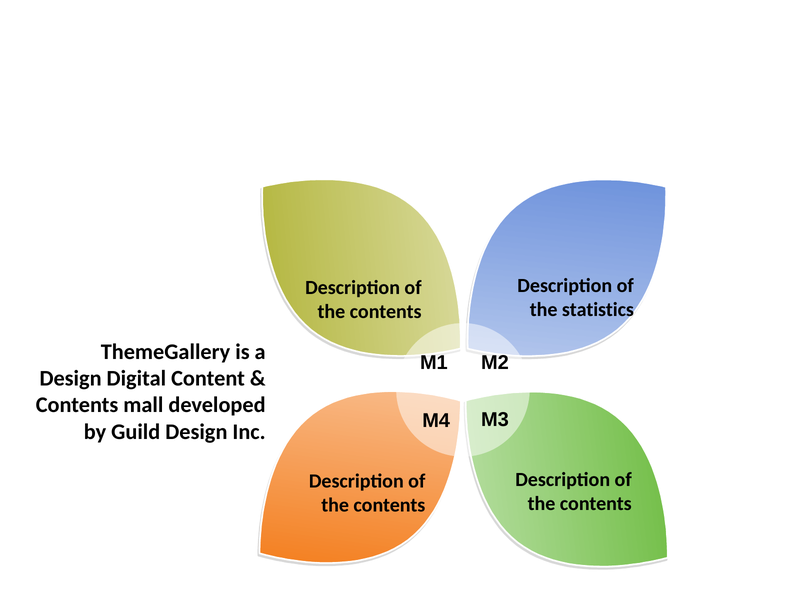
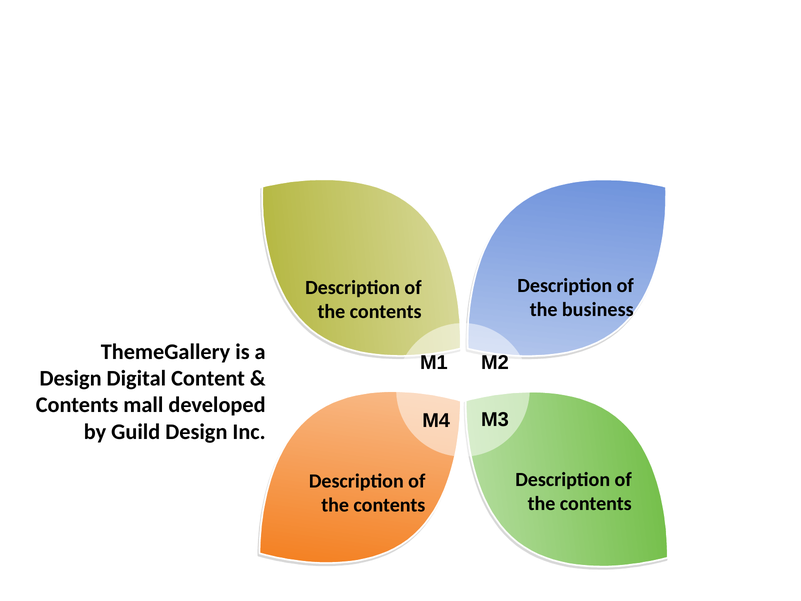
statistics: statistics -> business (598, 310)
